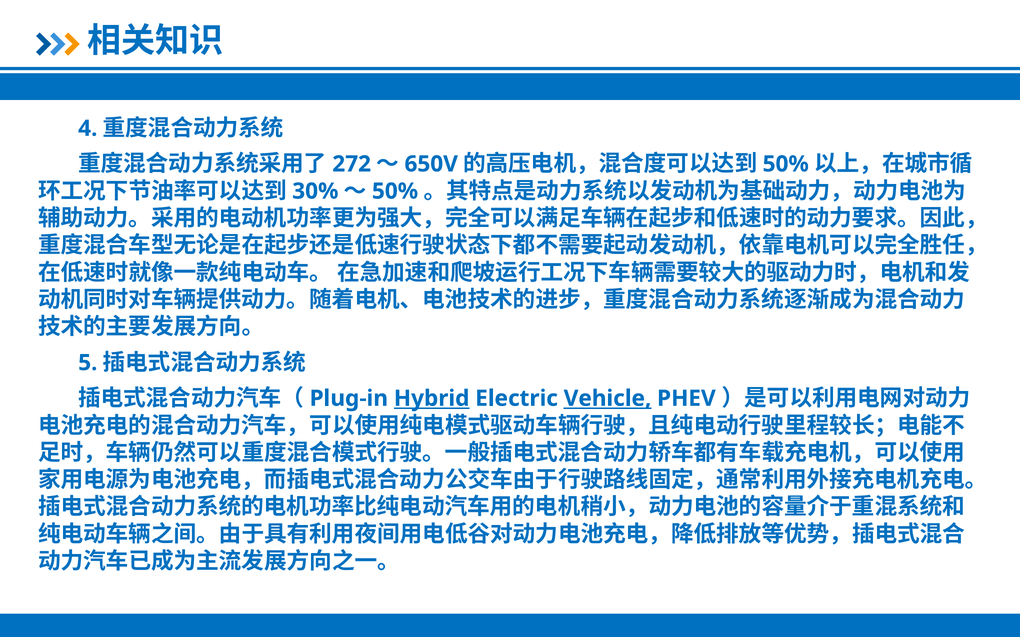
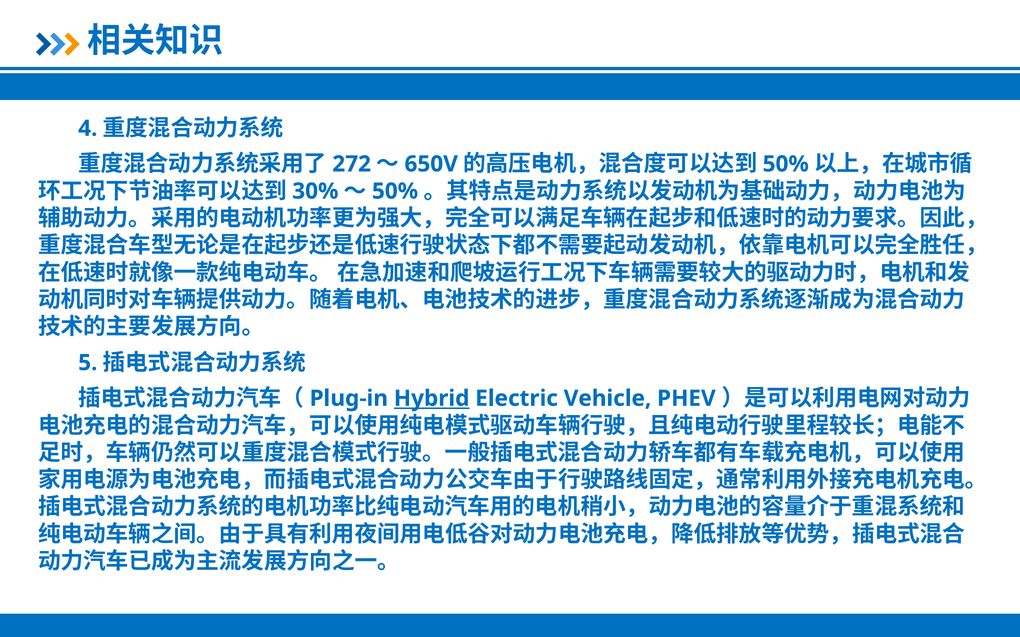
Vehicle underline: present -> none (608, 399)
